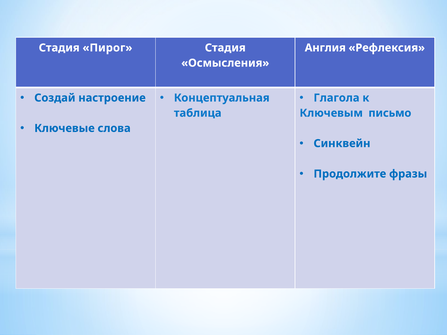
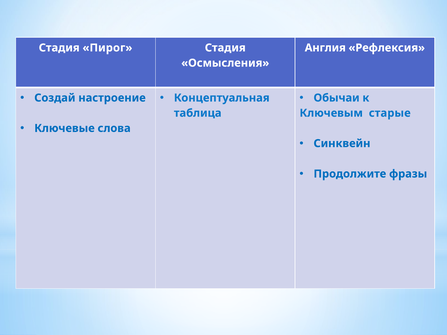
Глагола: Глагола -> Обычаи (337, 98)
письмо: письмо -> старые (390, 113)
